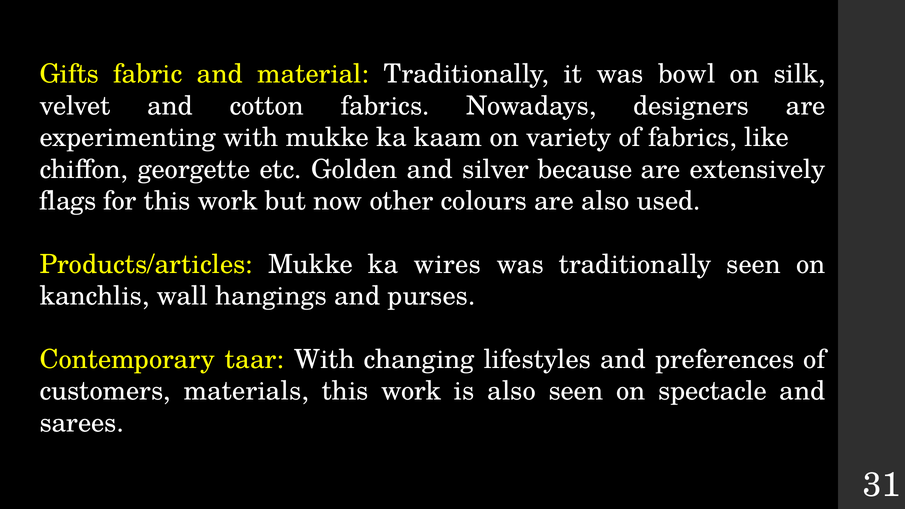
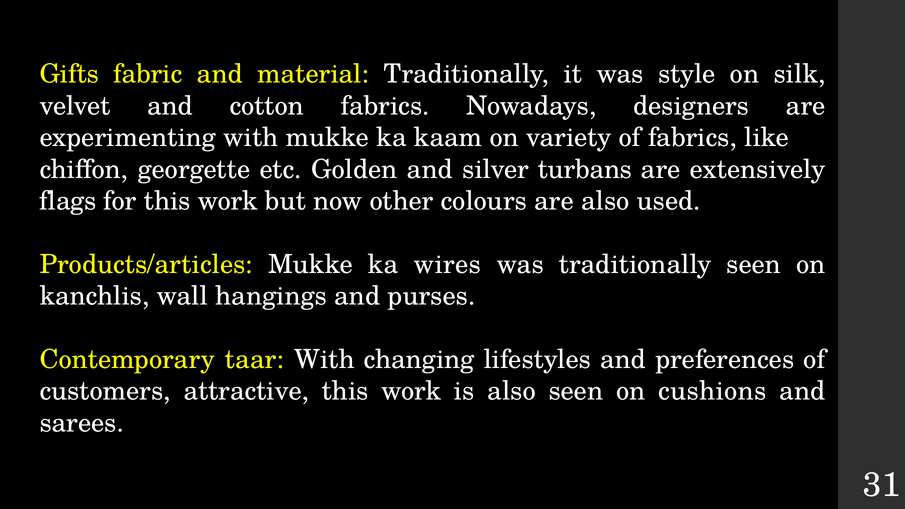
bowl: bowl -> style (687, 74)
because: because -> turbans (585, 169)
materials: materials -> attractive (246, 391)
spectacle: spectacle -> cushions (712, 391)
